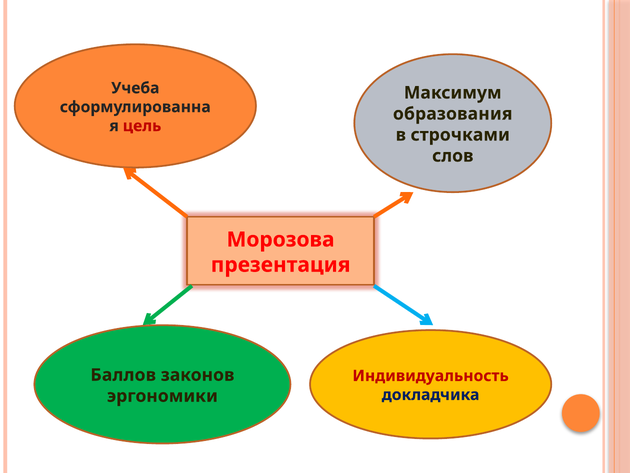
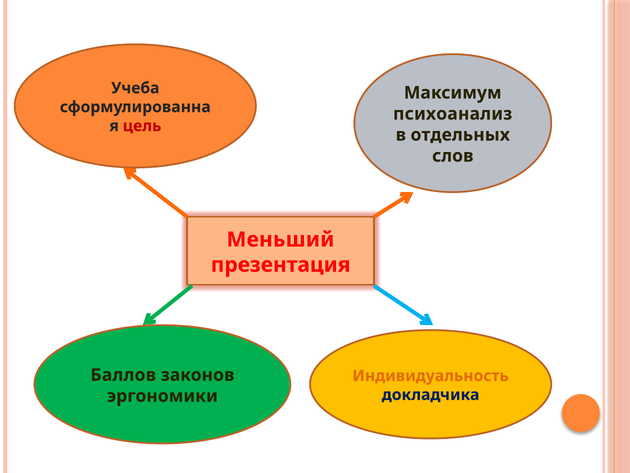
образования: образования -> психоанализ (453, 114)
строчками: строчками -> отдельных (460, 135)
Морозова: Морозова -> Меньший (280, 239)
Индивидуальность colour: red -> orange (431, 376)
